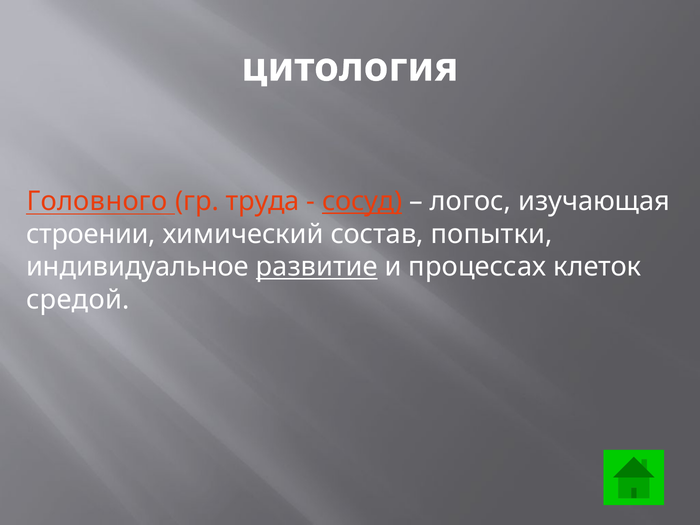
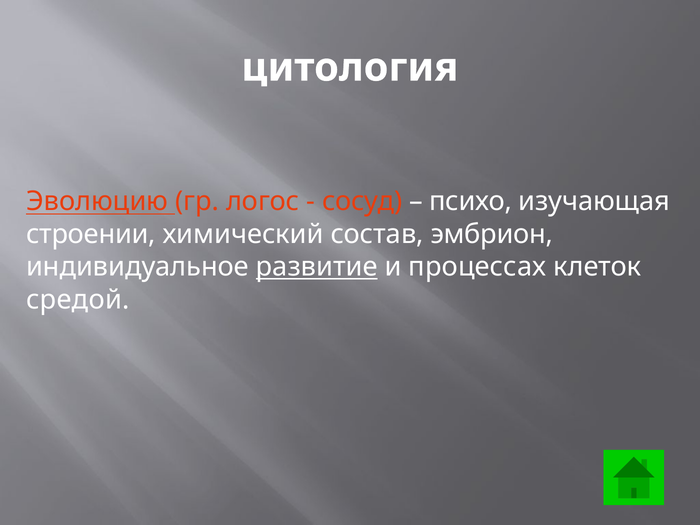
Головного: Головного -> Эволюцию (97, 202)
труда: труда -> логос (263, 202)
сосуд underline: present -> none (362, 202)
логос: логос -> психо (471, 202)
попытки: попытки -> эмбрион (492, 234)
